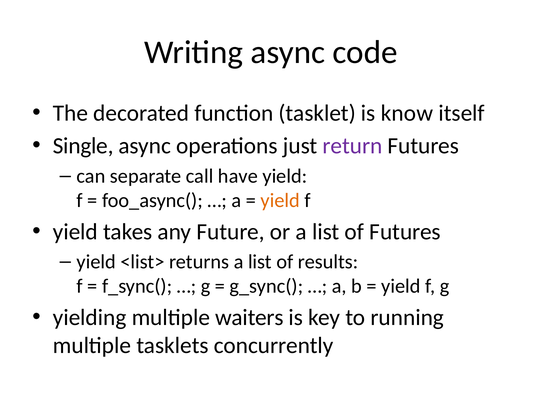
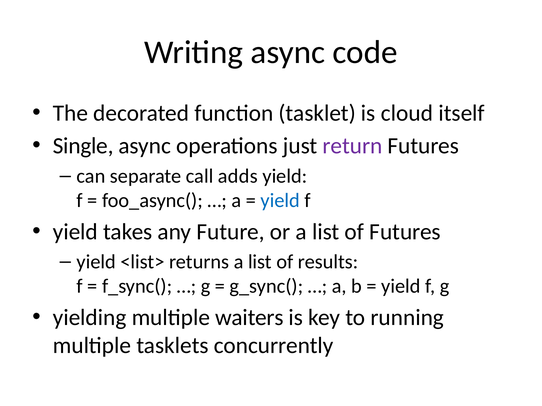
know: know -> cloud (407, 113)
have: have -> adds (238, 176)
yield colour: orange -> blue (280, 201)
